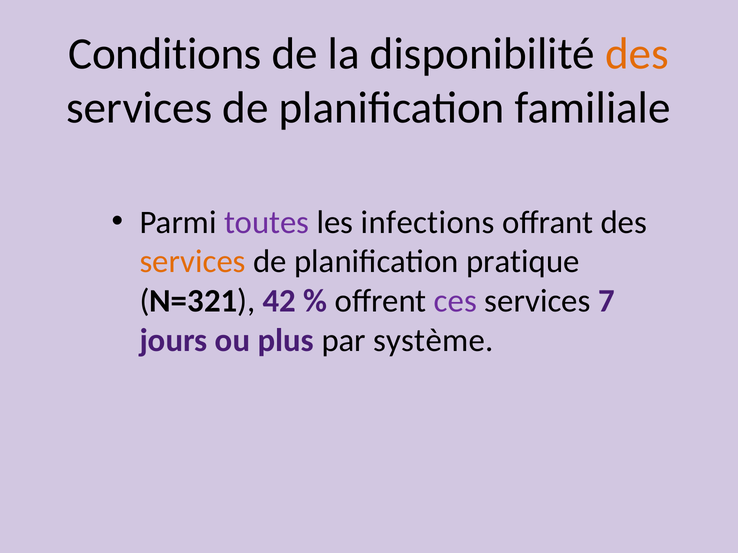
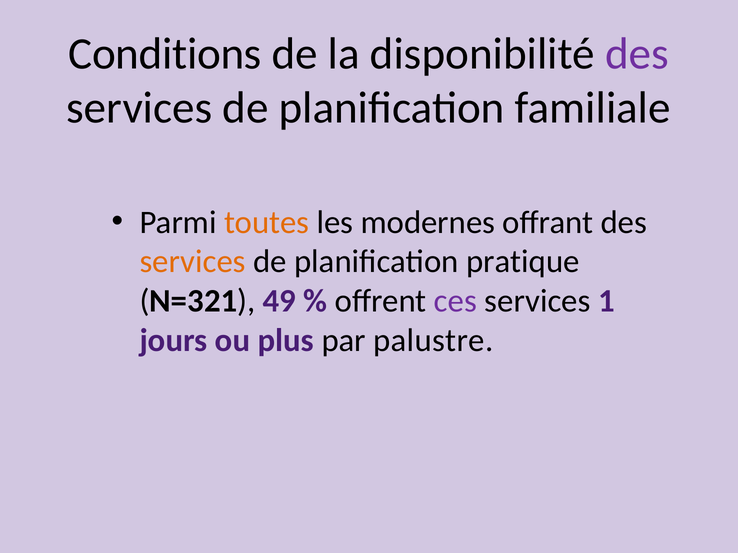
des colour: orange -> purple (637, 54)
toutes colour: purple -> orange (267, 222)
infections: infections -> modernes (428, 222)
42: 42 -> 49 (279, 301)
7: 7 -> 1 (607, 301)
système: système -> palustre (433, 341)
